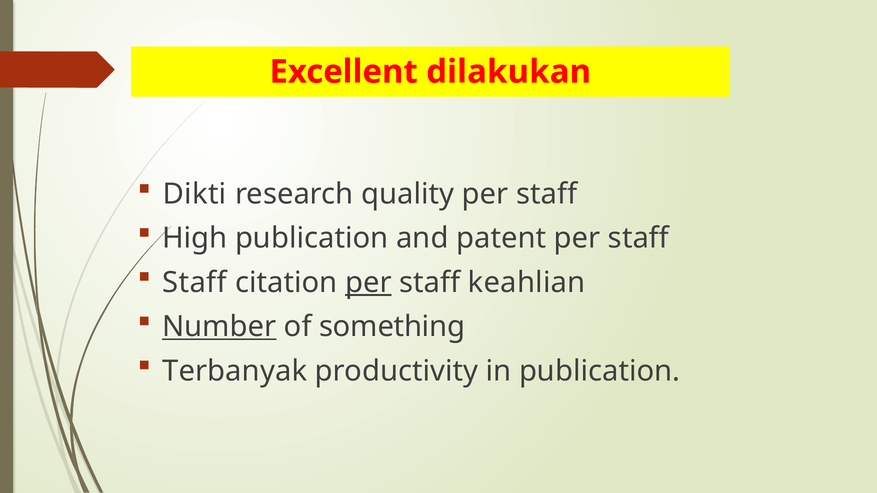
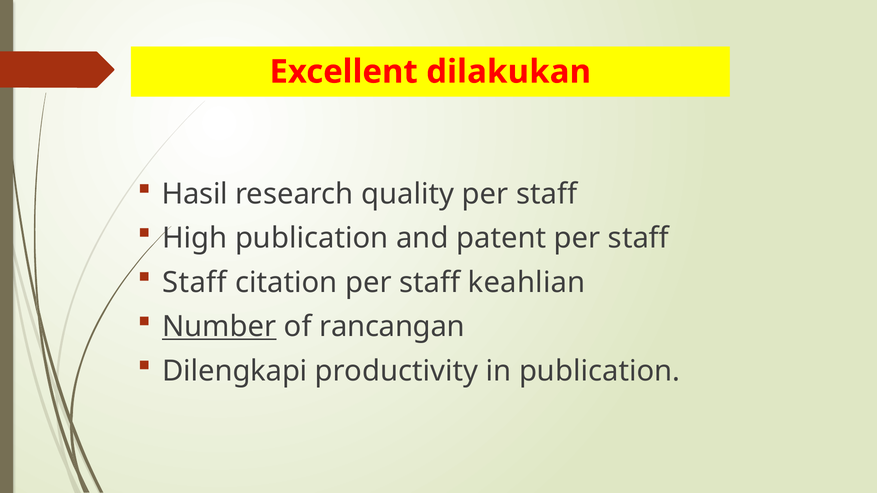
Dikti: Dikti -> Hasil (195, 194)
per underline: present -> none (368, 283)
something: something -> rancangan (392, 327)
Terbanyak: Terbanyak -> Dilengkapi (235, 371)
